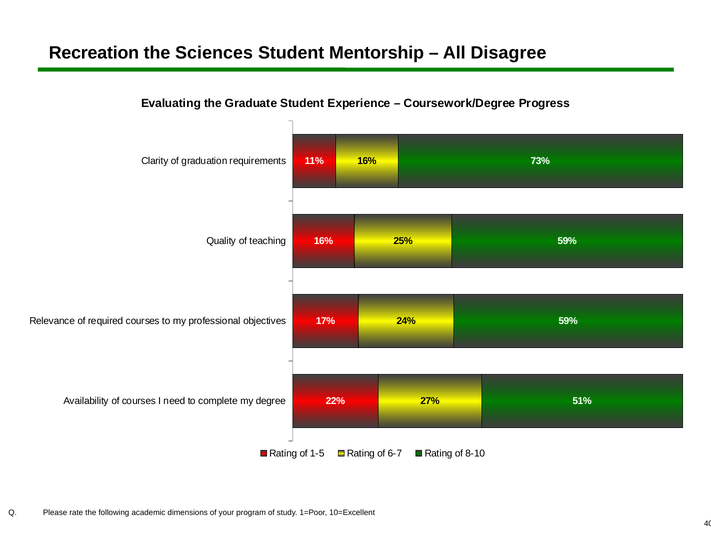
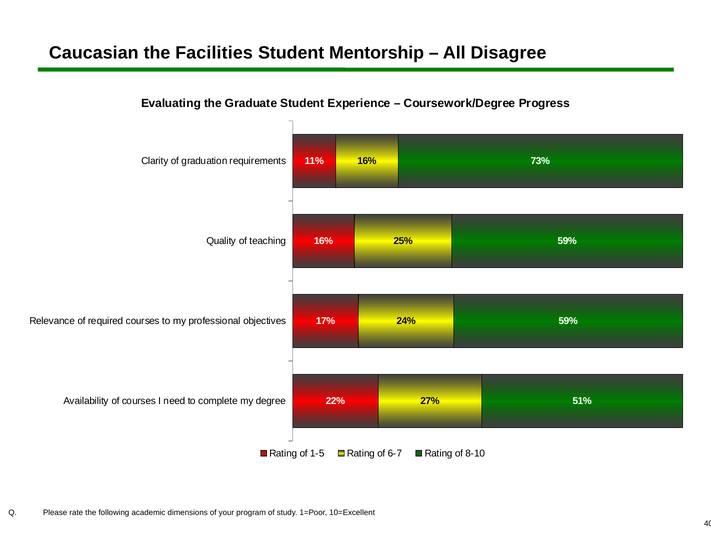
Recreation: Recreation -> Caucasian (94, 53)
Sciences: Sciences -> Facilities (214, 53)
